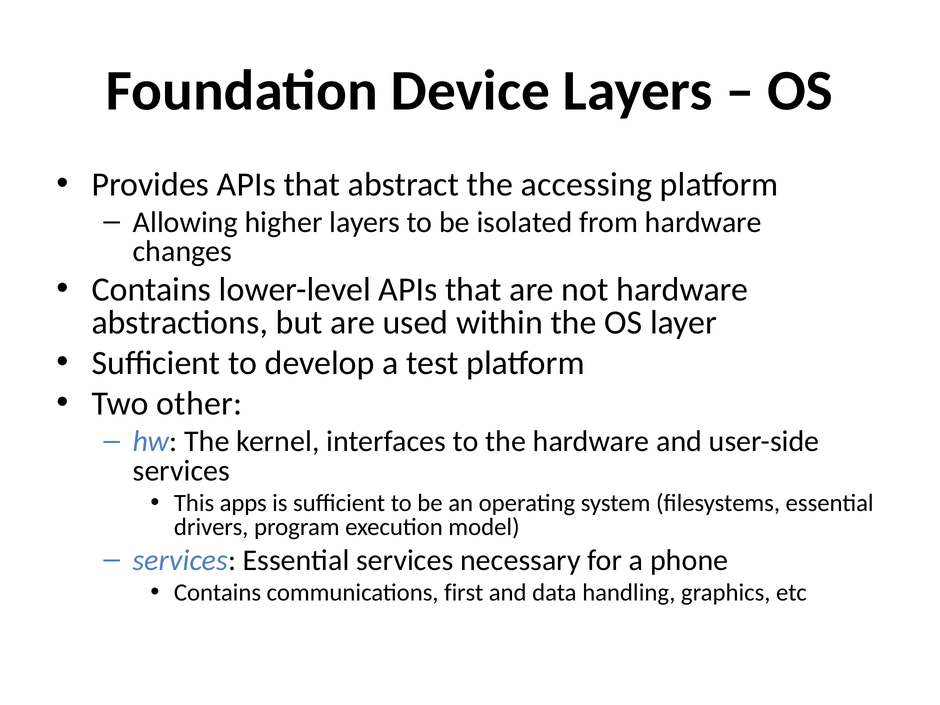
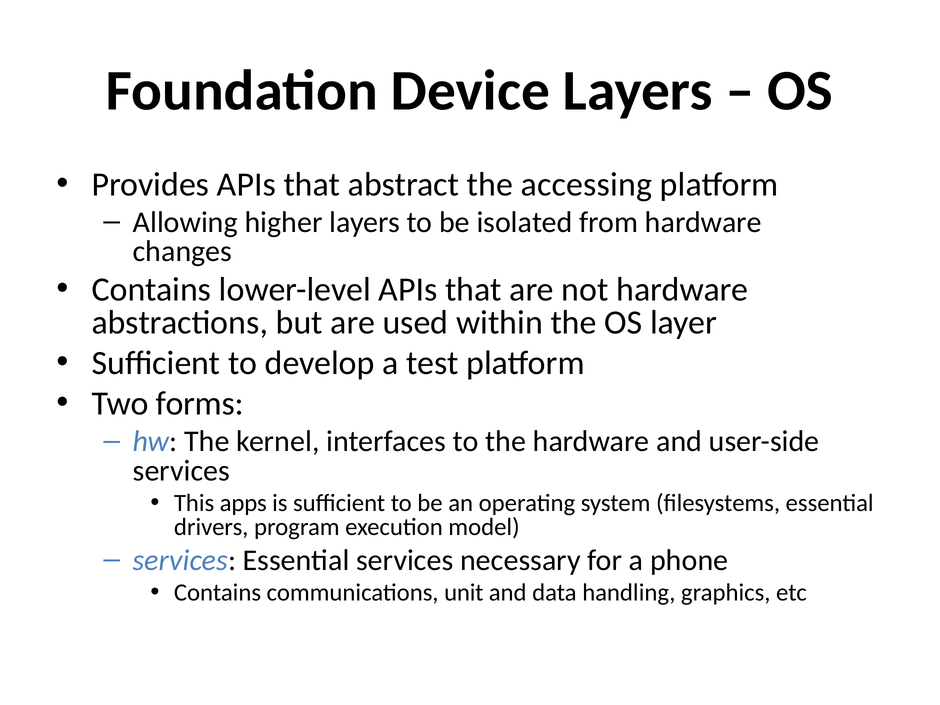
other: other -> forms (200, 404)
first: first -> unit (464, 593)
